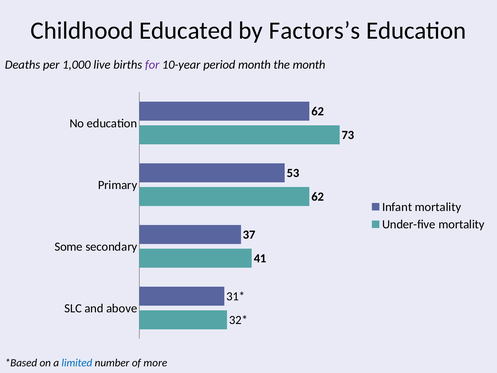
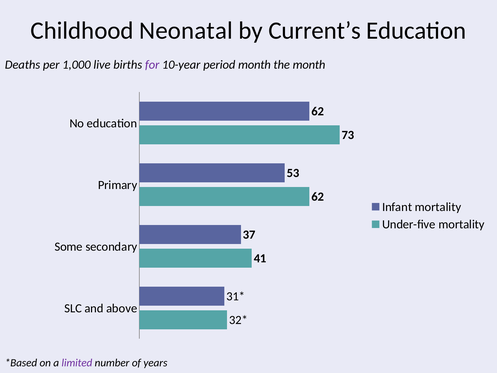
Educated: Educated -> Neonatal (186, 31)
Factors’s: Factors’s -> Current’s (315, 31)
limited colour: blue -> purple (77, 363)
more: more -> years (155, 363)
